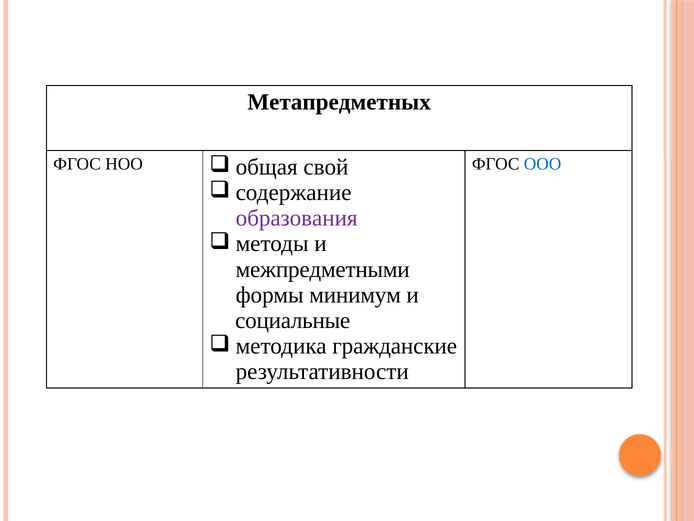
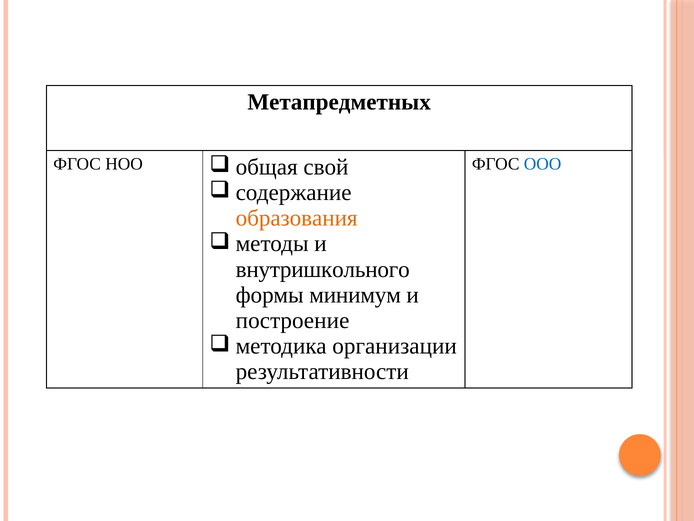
образования colour: purple -> orange (297, 218)
межпредметными: межпредметными -> внутришкольного (323, 269)
социальные: социальные -> построение (293, 320)
гражданские: гражданские -> организации (395, 346)
